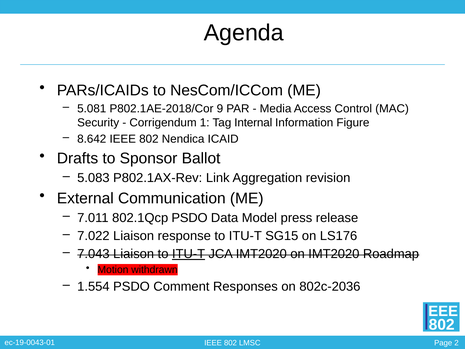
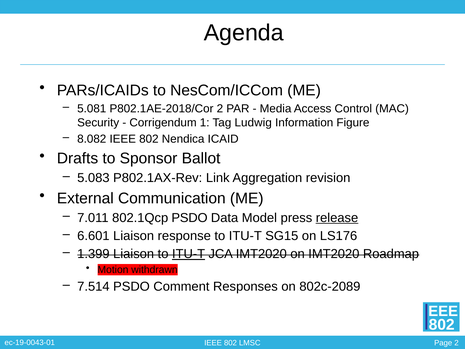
P802.1AE-2018/Cor 9: 9 -> 2 (220, 109)
Internal: Internal -> Ludwig (253, 122)
8.642: 8.642 -> 8.082 (92, 139)
release underline: none -> present (337, 218)
7.022: 7.022 -> 6.601 (93, 236)
7.043: 7.043 -> 1.399 (93, 254)
1.554: 1.554 -> 7.514 (93, 286)
802c-2036: 802c-2036 -> 802c-2089 (330, 286)
